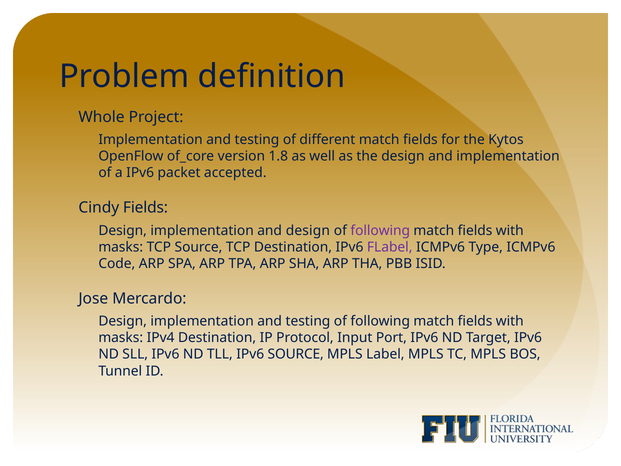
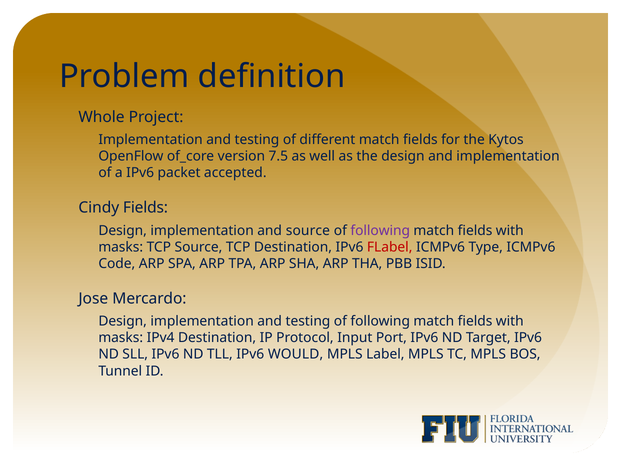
1.8: 1.8 -> 7.5 (278, 156)
and design: design -> source (308, 230)
FLabel colour: purple -> red (390, 247)
IPv6 SOURCE: SOURCE -> WOULD (296, 354)
